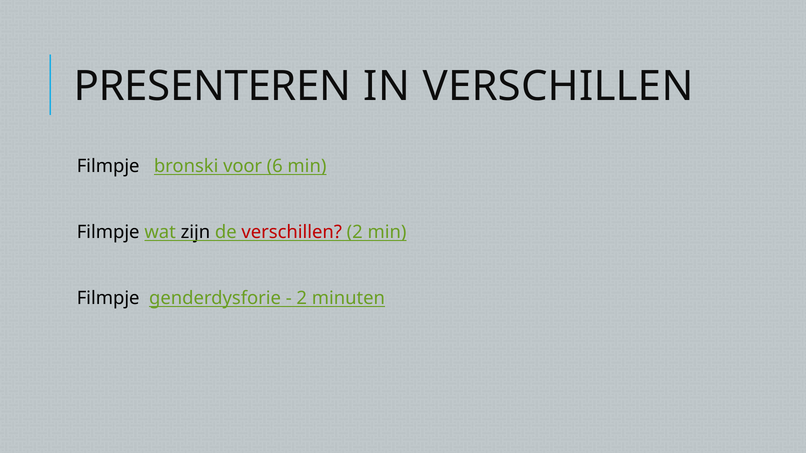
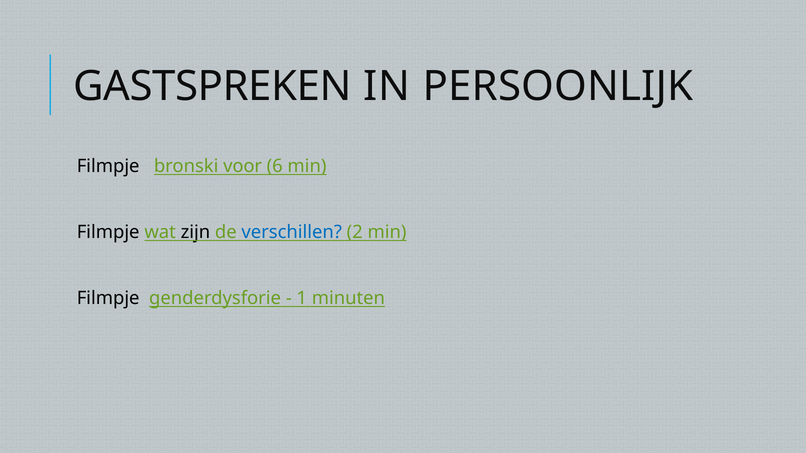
PRESENTEREN: PRESENTEREN -> GASTSPREKEN (212, 86)
IN VERSCHILLEN: VERSCHILLEN -> PERSOONLIJK (558, 86)
verschillen colour: red -> blue (292, 232)
2: 2 -> 1 (302, 298)
